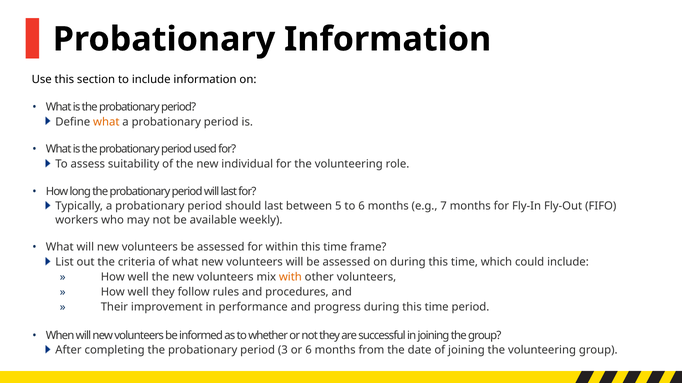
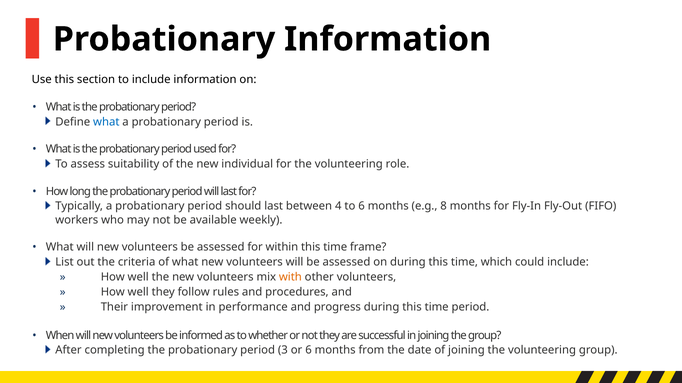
what colour: orange -> blue (106, 122)
5: 5 -> 4 (338, 207)
7: 7 -> 8 (444, 207)
